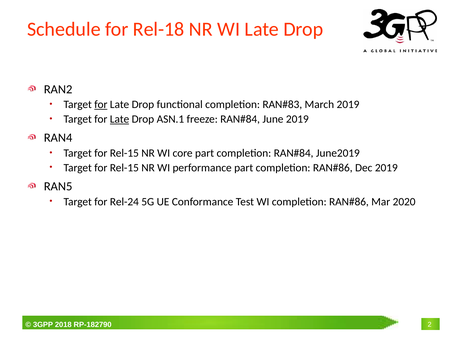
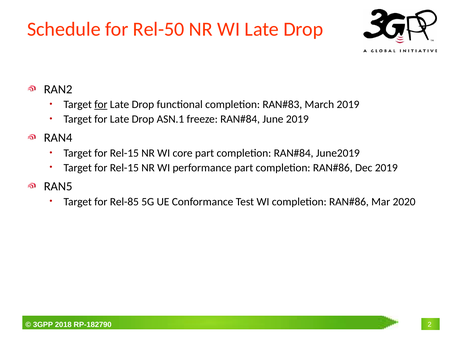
Rel-18: Rel-18 -> Rel-50 (159, 29)
Late underline: present -> none (120, 119)
Rel-24: Rel-24 -> Rel-85 (124, 202)
